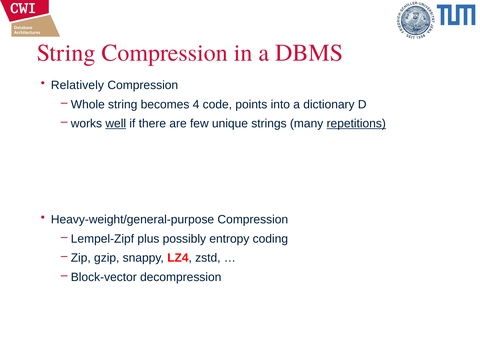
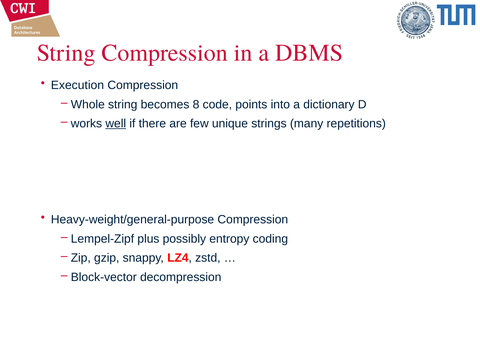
Relatively: Relatively -> Execution (77, 85)
4: 4 -> 8 (196, 104)
repetitions underline: present -> none (356, 124)
